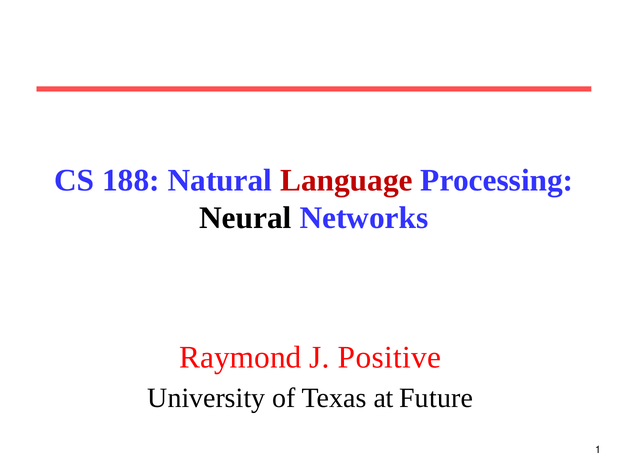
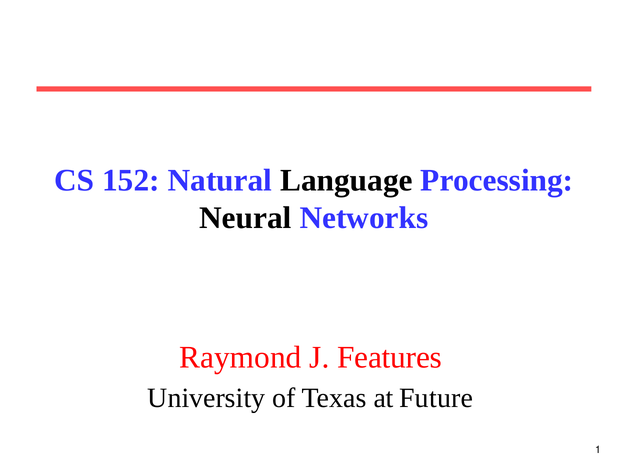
188: 188 -> 152 (131, 180)
Language colour: red -> black (346, 180)
Positive: Positive -> Features (390, 357)
